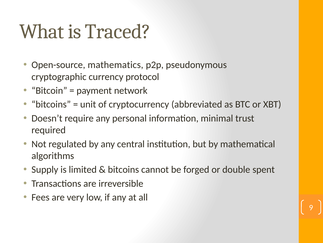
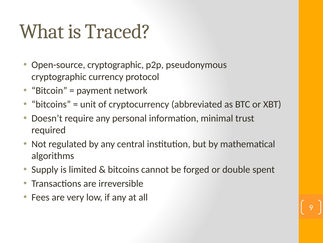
Open-source mathematics: mathematics -> cryptographic (116, 65)
